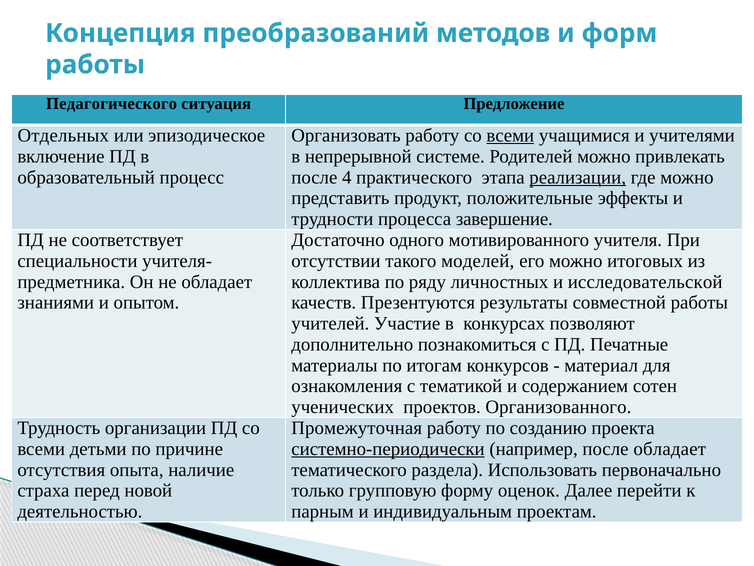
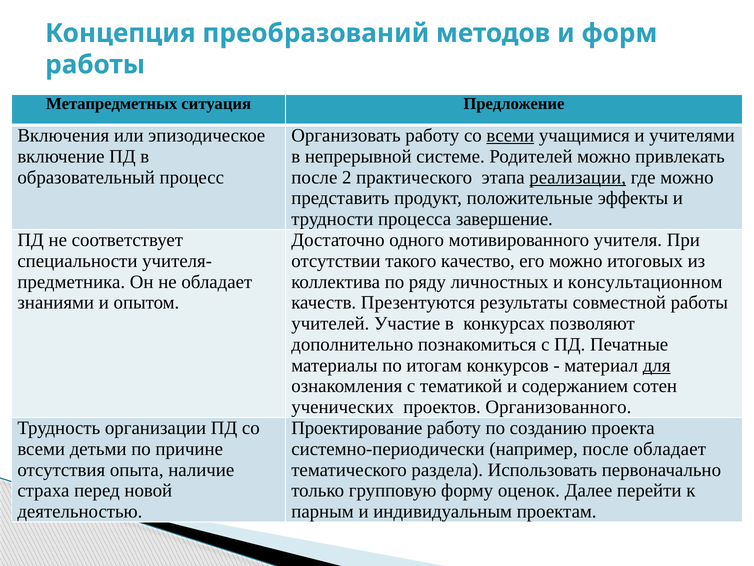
Педагогического: Педагогического -> Метапредметных (112, 104)
Отдельных: Отдельных -> Включения (63, 135)
4: 4 -> 2 (347, 177)
моделей: моделей -> качество (478, 261)
исследовательской: исследовательской -> консультационном (645, 282)
для underline: none -> present (657, 365)
Промежуточная: Промежуточная -> Проектирование (357, 428)
системно-периодически underline: present -> none (388, 449)
